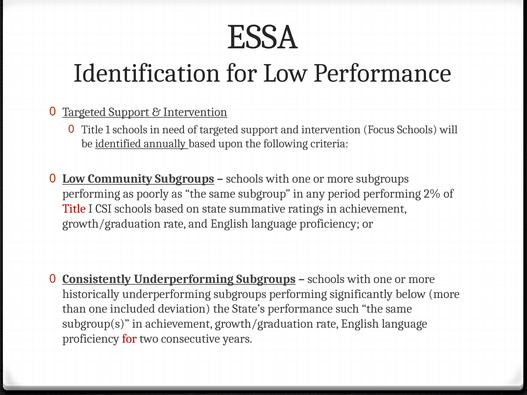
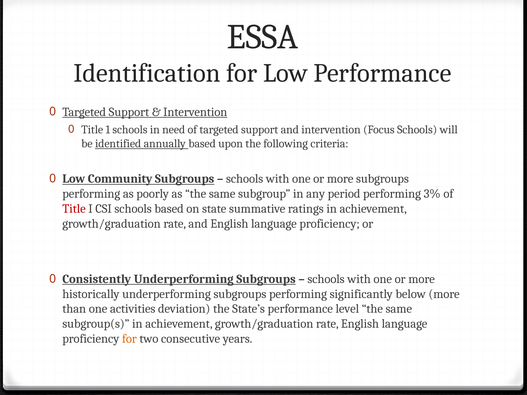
2%: 2% -> 3% (432, 194)
included: included -> activities (133, 309)
such: such -> level (347, 309)
for colour: red -> orange (129, 339)
